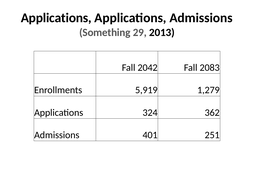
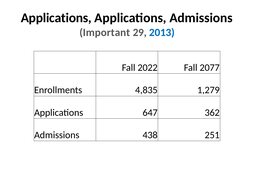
Something: Something -> Important (105, 32)
2013 colour: black -> blue (162, 32)
2042: 2042 -> 2022 (148, 67)
2083: 2083 -> 2077 (210, 67)
5,919: 5,919 -> 4,835 (146, 90)
324: 324 -> 647 (150, 112)
401: 401 -> 438 (150, 135)
